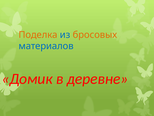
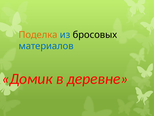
бросовых colour: orange -> black (95, 35)
